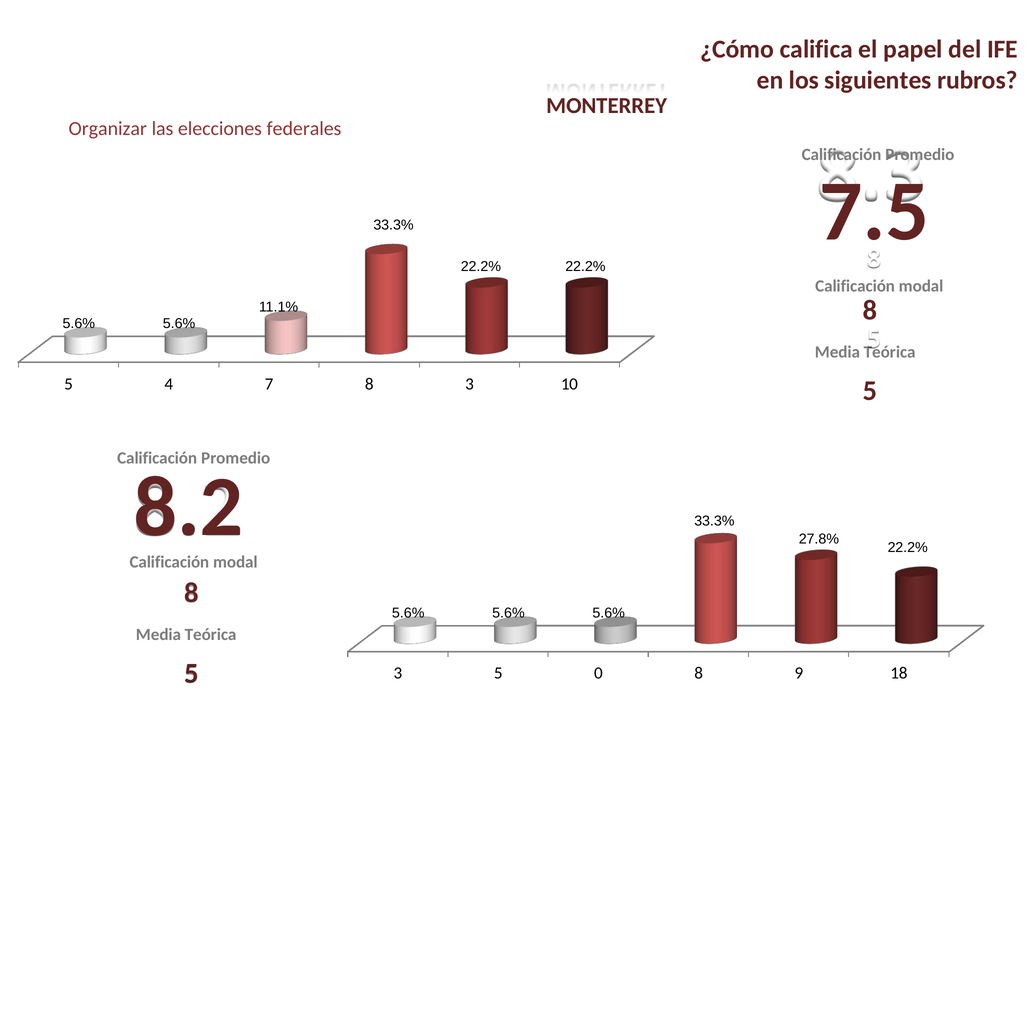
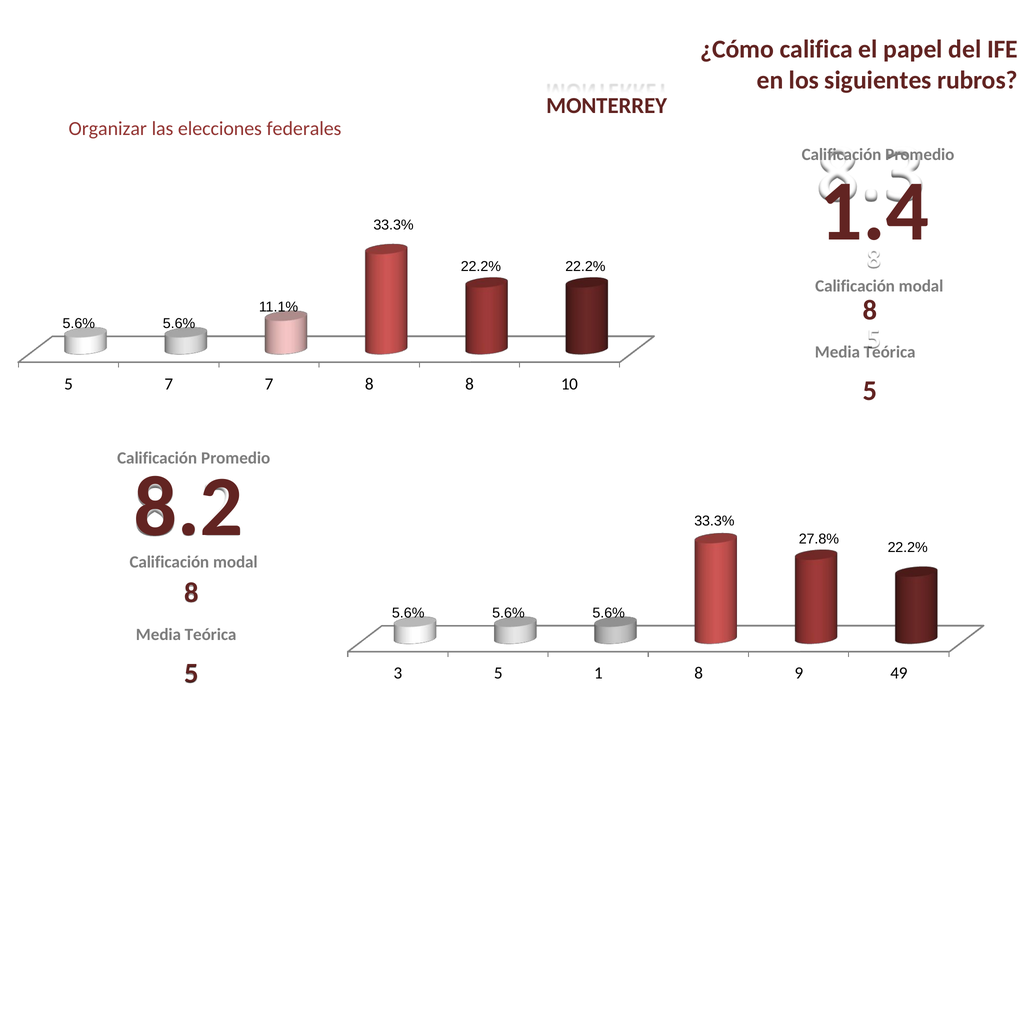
7.5: 7.5 -> 1.4 (874, 212)
5 4: 4 -> 7 (169, 384)
8 3: 3 -> 8 (470, 384)
0: 0 -> 1 (598, 673)
18: 18 -> 49 (899, 673)
